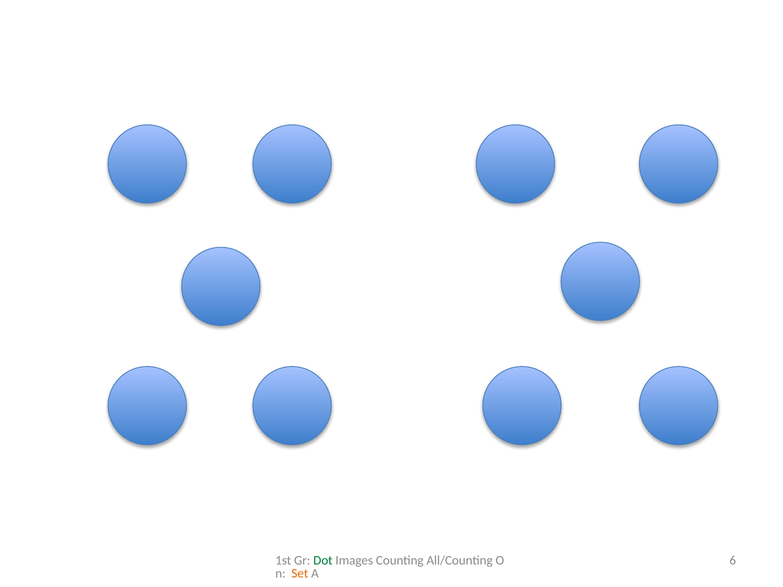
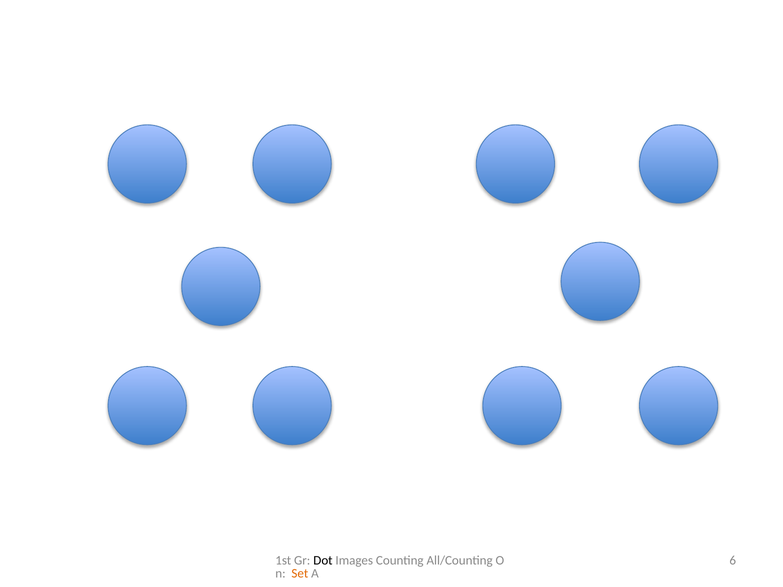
Dot colour: green -> black (323, 561)
